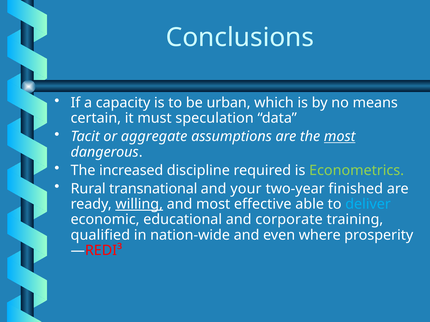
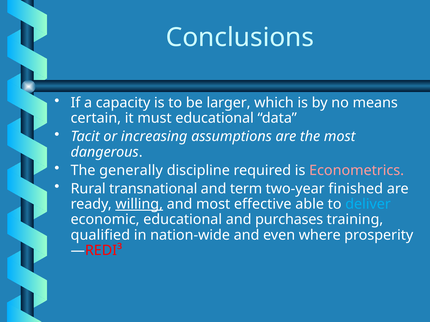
urban: urban -> larger (229, 103)
must speculation: speculation -> educational (215, 118)
aggregate: aggregate -> increasing (154, 137)
most underline: present -> none (340, 137)
increased: increased -> generally (131, 171)
Econometrics colour: light green -> pink (357, 171)
your: your -> term (246, 189)
corporate: corporate -> purchases (289, 220)
